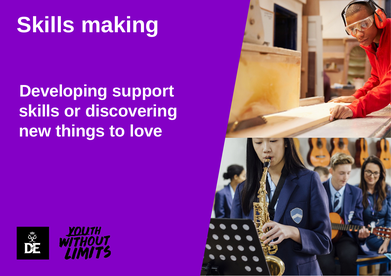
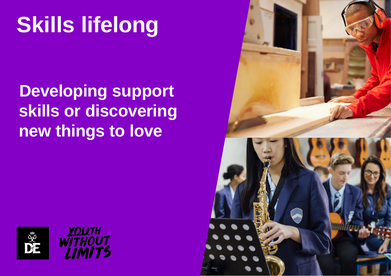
making: making -> lifelong (120, 25)
